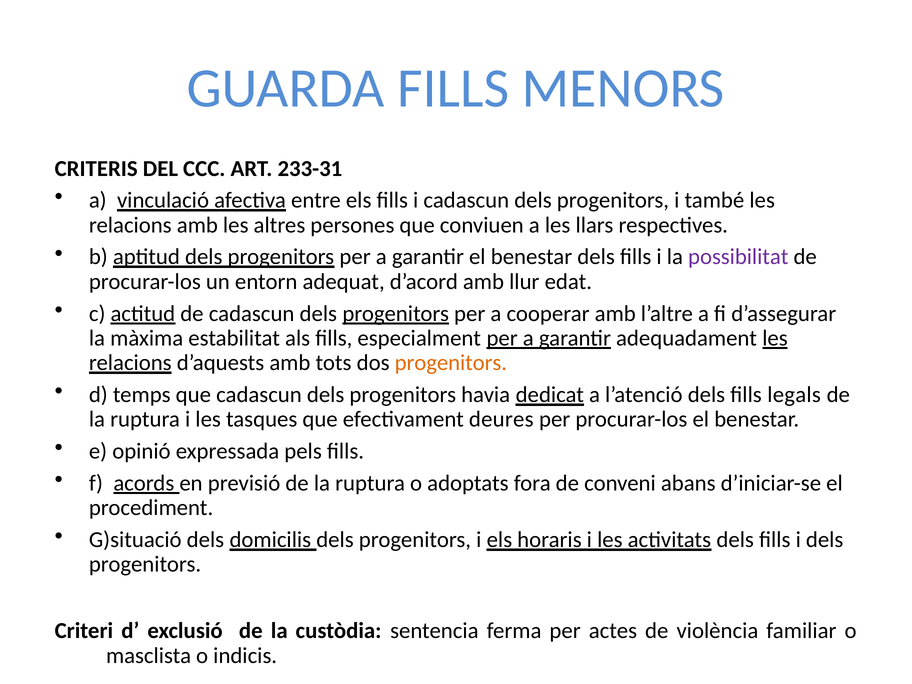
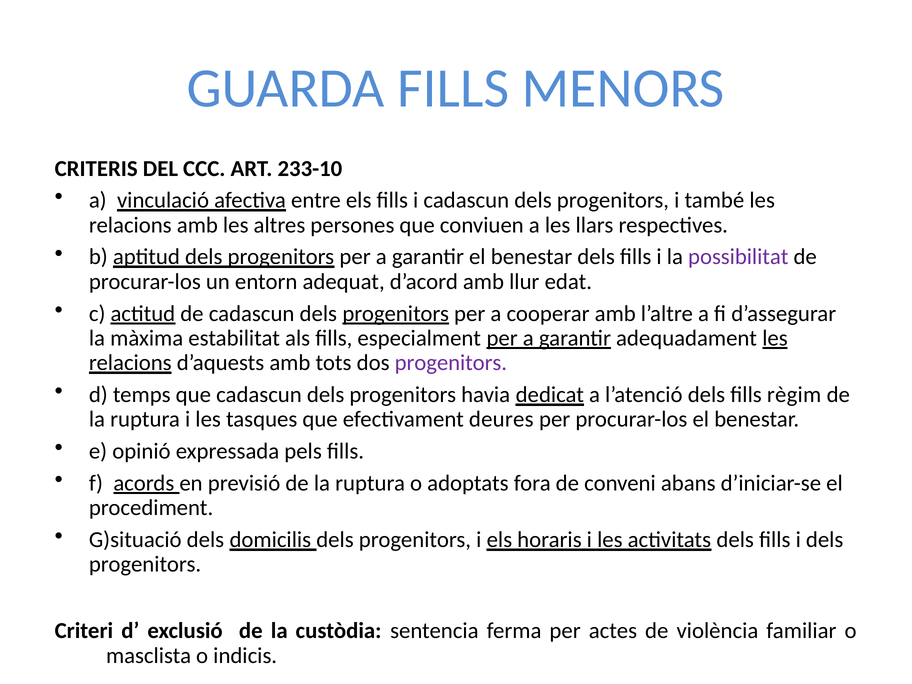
233-31: 233-31 -> 233-10 (310, 168)
progenitors colour: orange -> purple (451, 363)
legals: legals -> règim (794, 395)
